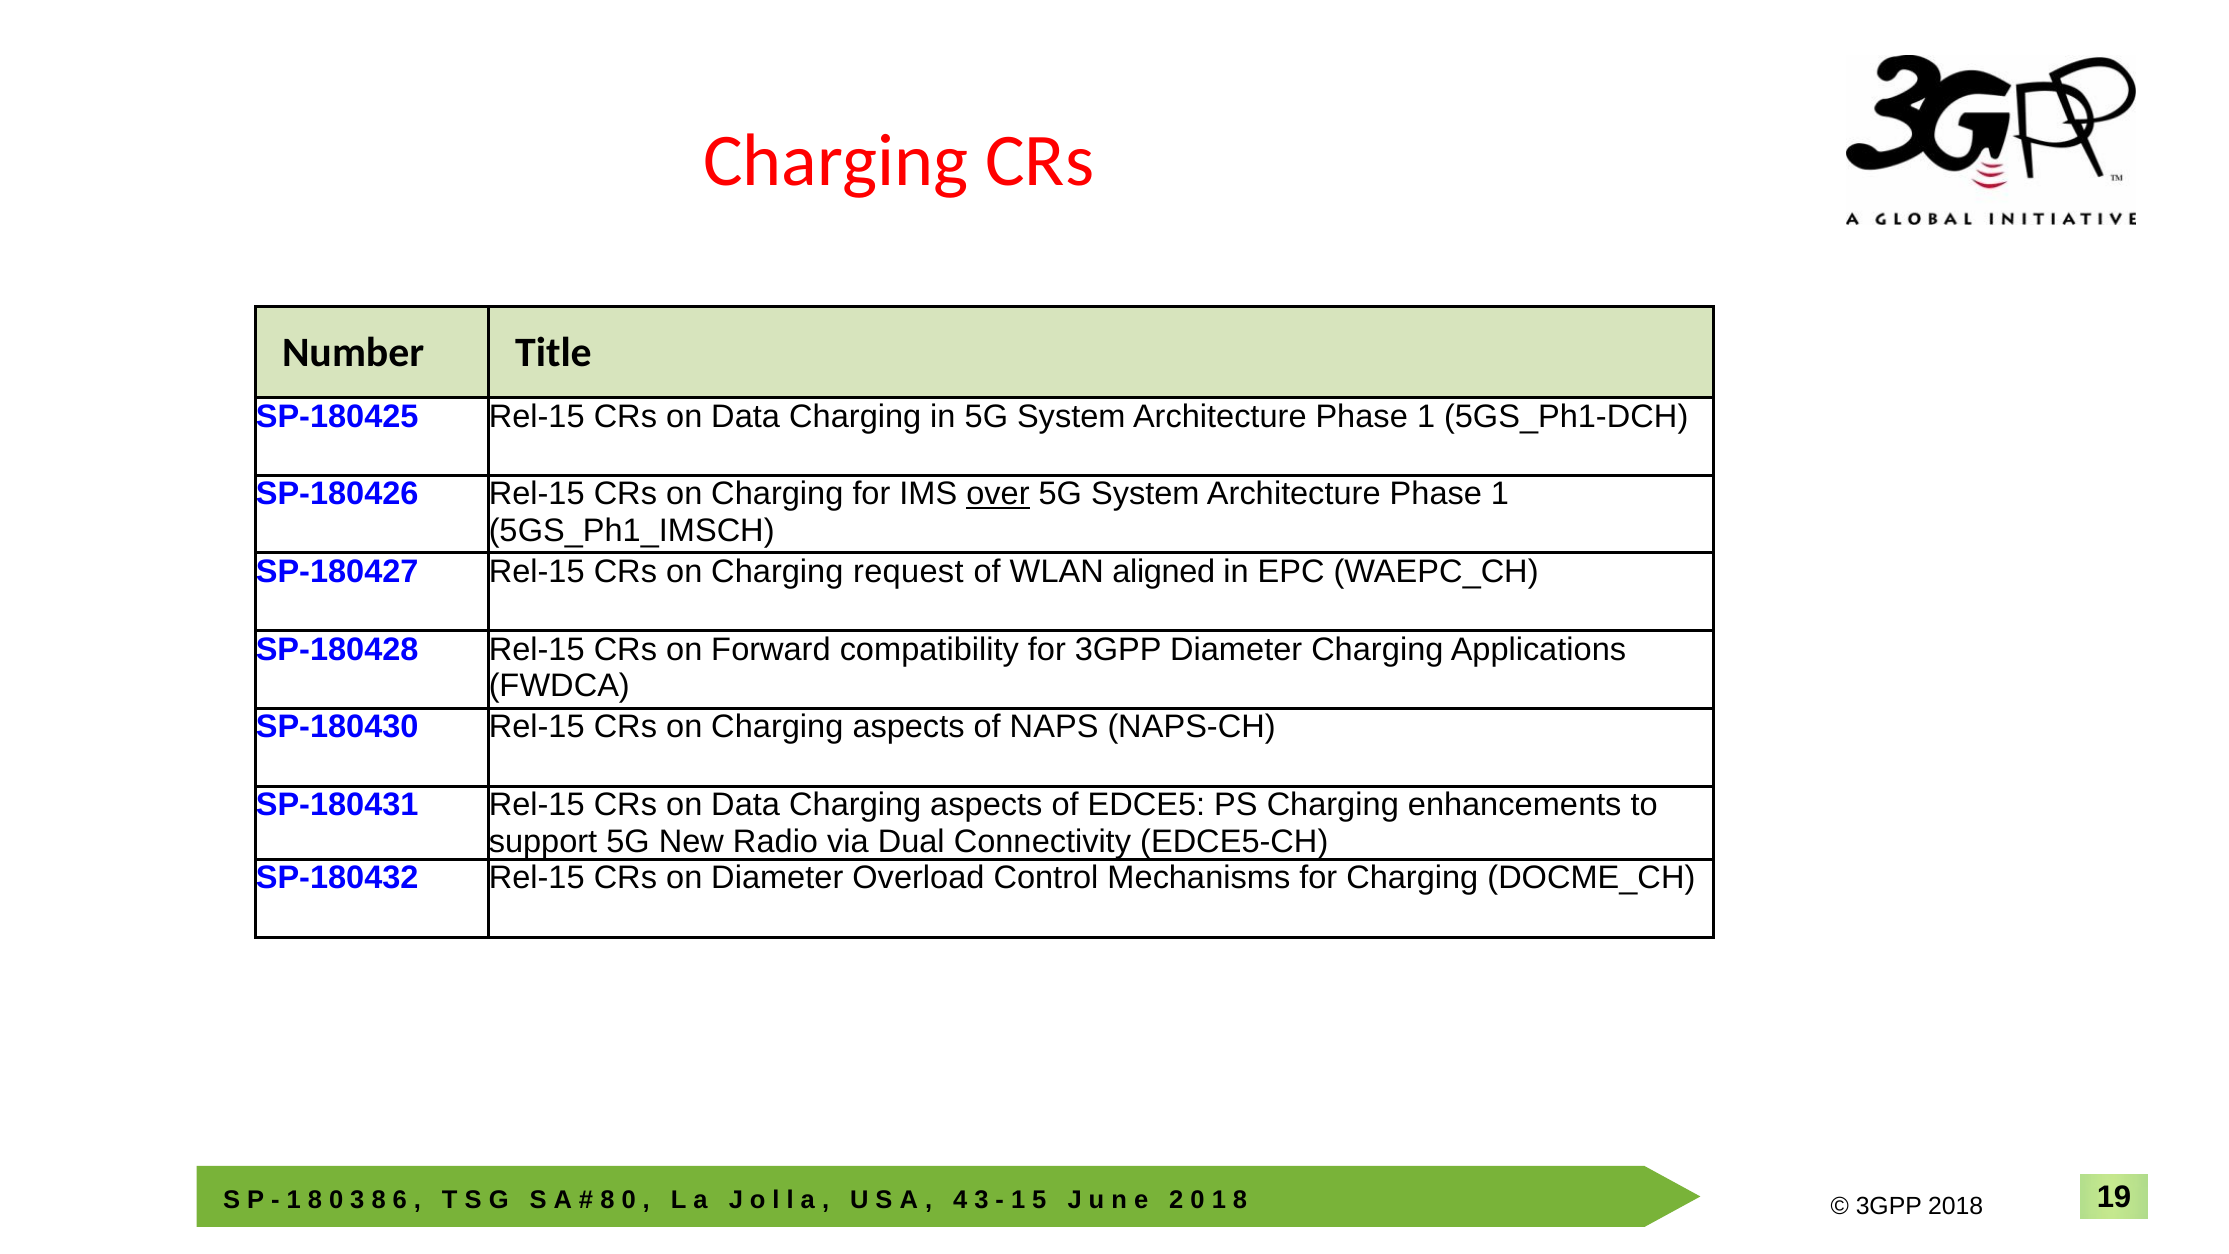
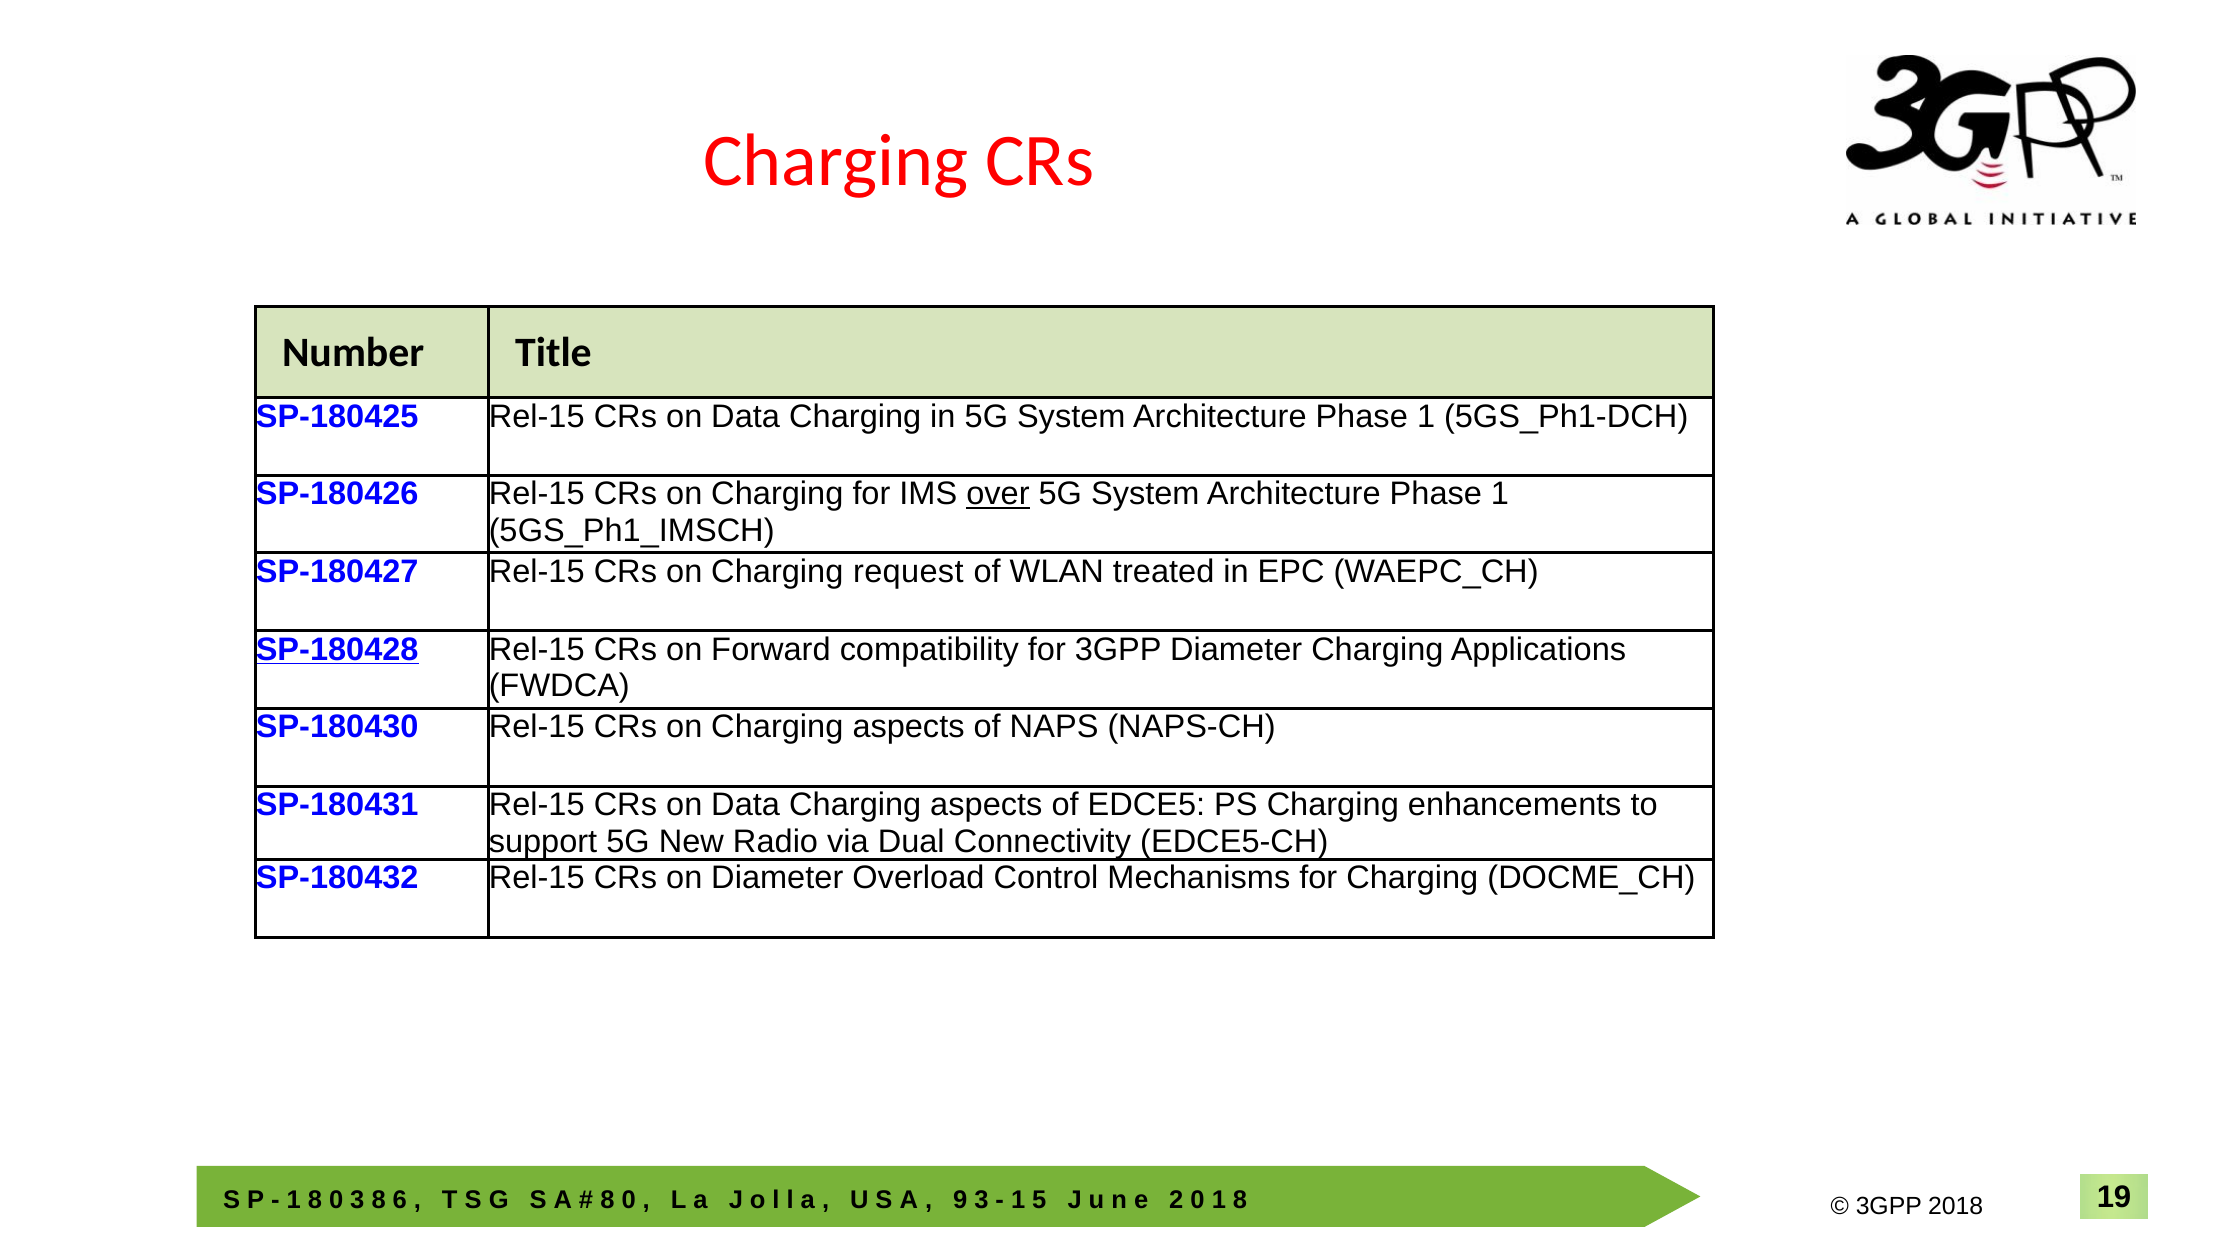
aligned: aligned -> treated (1164, 572)
SP-180428 underline: none -> present (337, 649)
4: 4 -> 9 (960, 1200)
